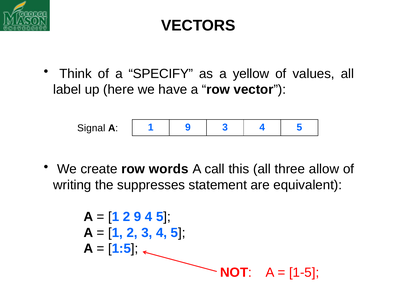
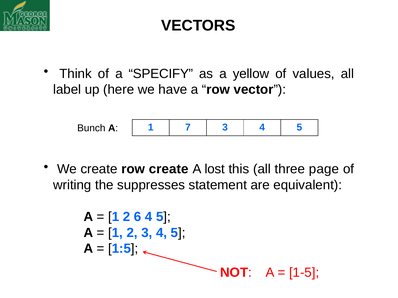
Signal: Signal -> Bunch (91, 128)
1 9: 9 -> 7 (188, 128)
row words: words -> create (169, 169)
call: call -> lost (215, 169)
allow: allow -> page (324, 169)
2 9: 9 -> 6 (138, 217)
